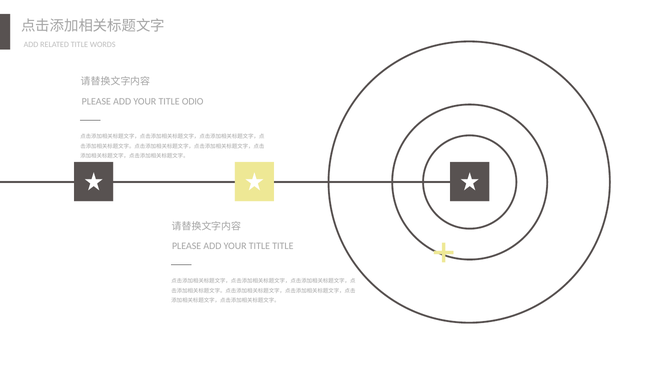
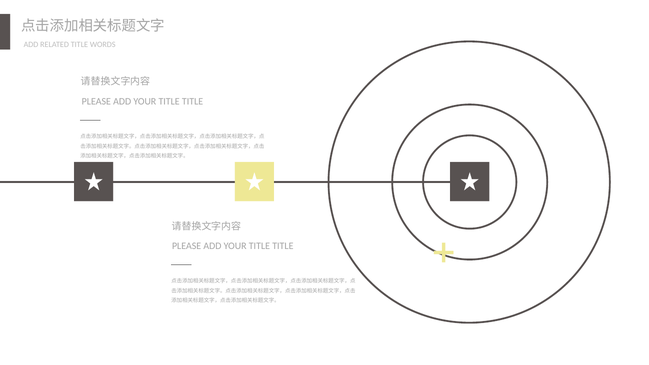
ODIO: ODIO -> TITLE (193, 101)
